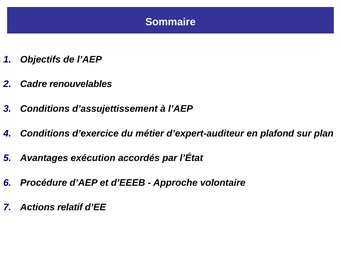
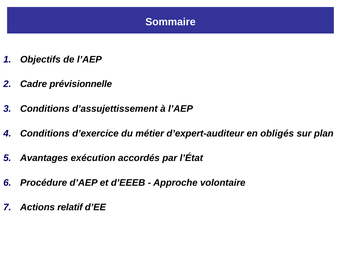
renouvelables: renouvelables -> prévisionnelle (81, 84)
plafond: plafond -> obligés (277, 133)
